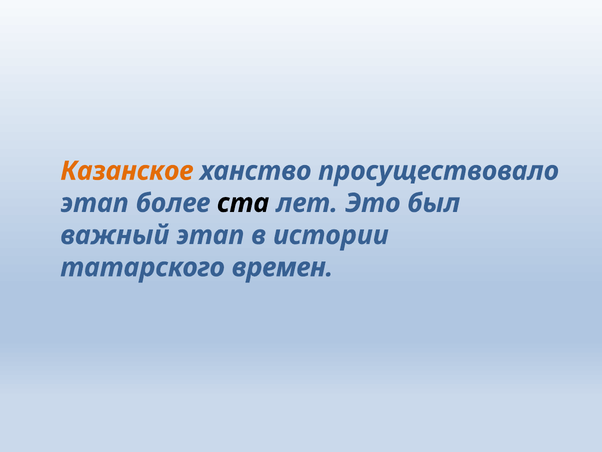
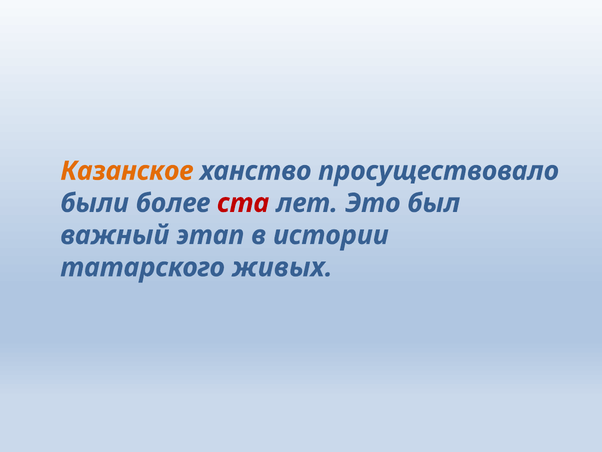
этап: этап -> были (95, 203)
ста colour: black -> red (243, 203)
времен: времен -> живых (282, 267)
